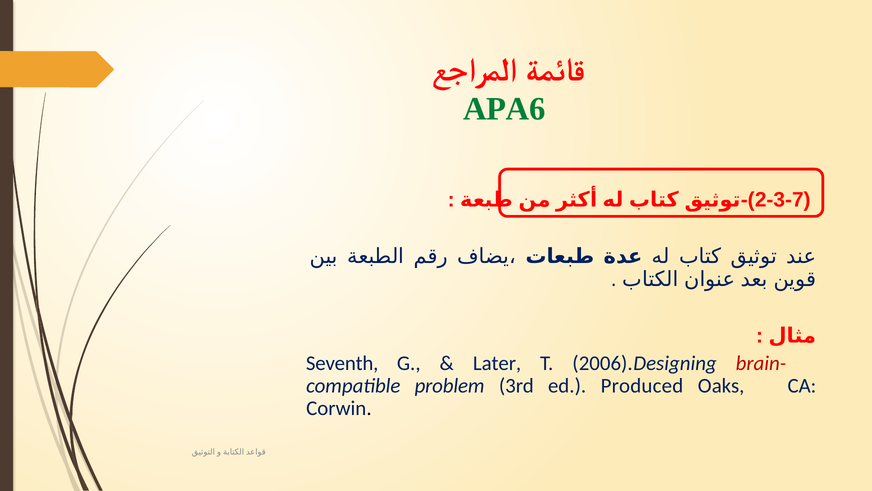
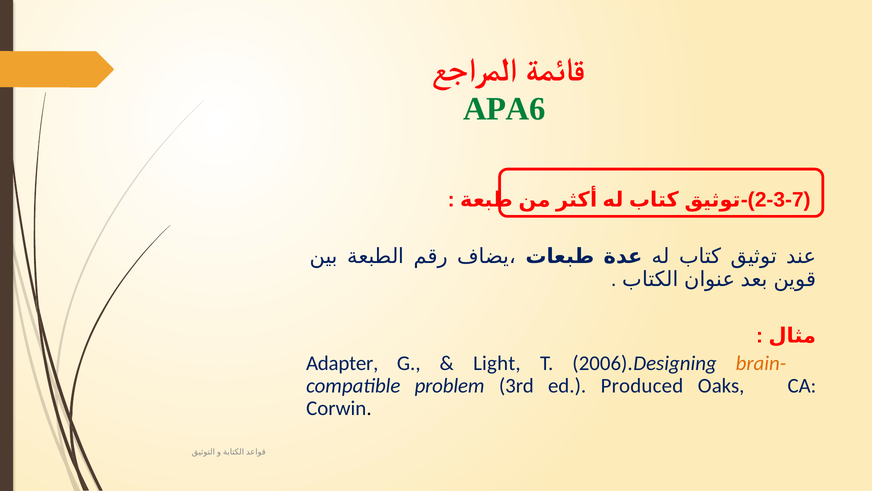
Seventh: Seventh -> Adapter (342, 363)
Later: Later -> Light (497, 363)
brain- colour: red -> orange (761, 363)
